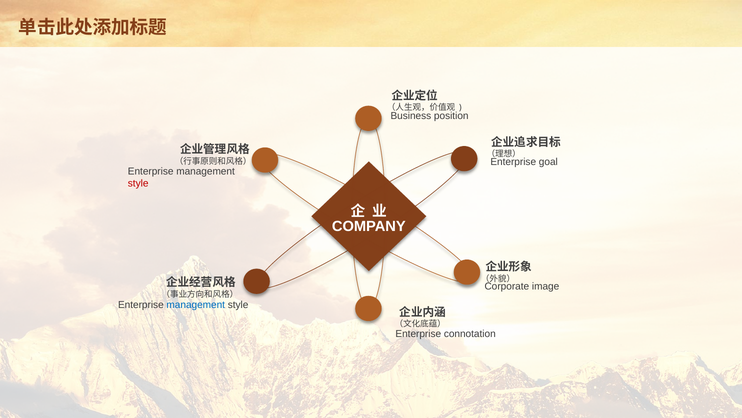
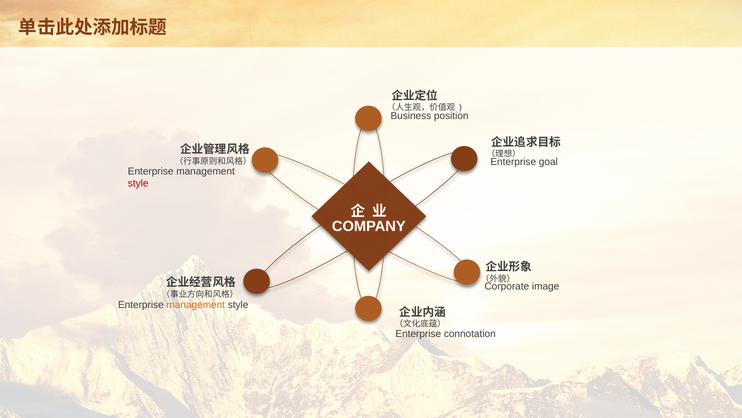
management colour: blue -> orange (196, 304)
